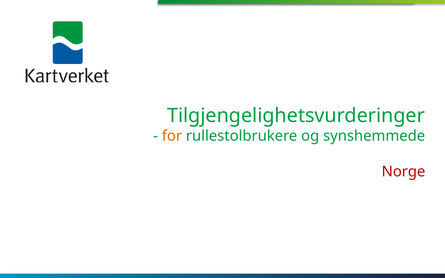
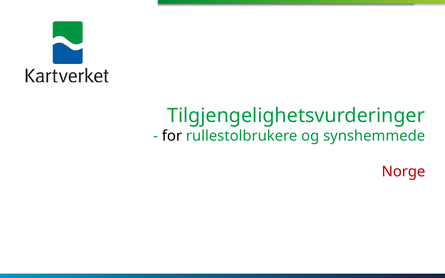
for colour: orange -> black (172, 136)
